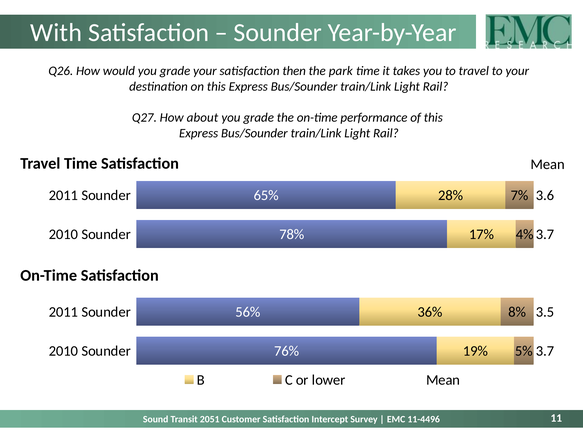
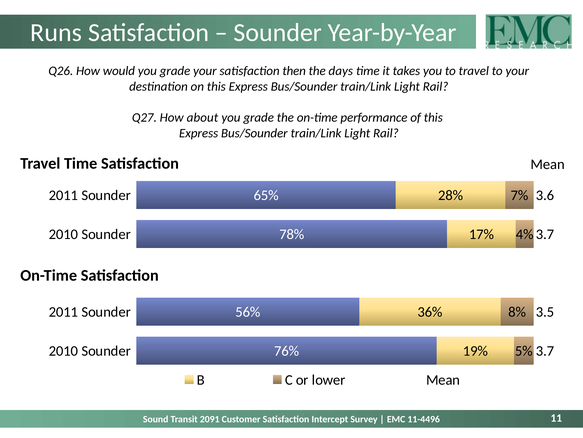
With: With -> Runs (56, 32)
park: park -> days (341, 71)
2051: 2051 -> 2091 (210, 419)
